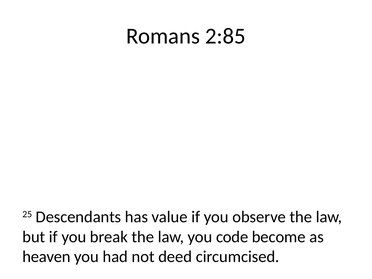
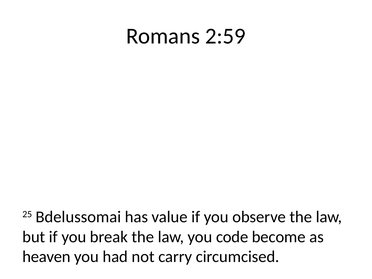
2:85: 2:85 -> 2:59 (225, 36)
Descendants: Descendants -> Bdelussomai (78, 217)
deed: deed -> carry (175, 257)
